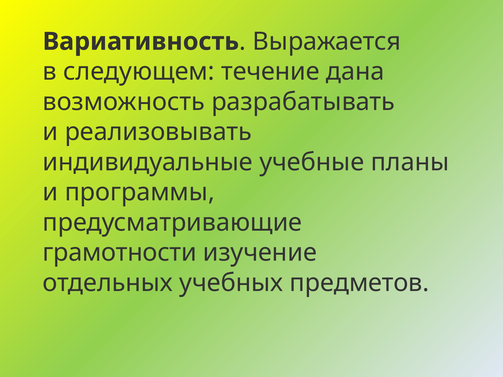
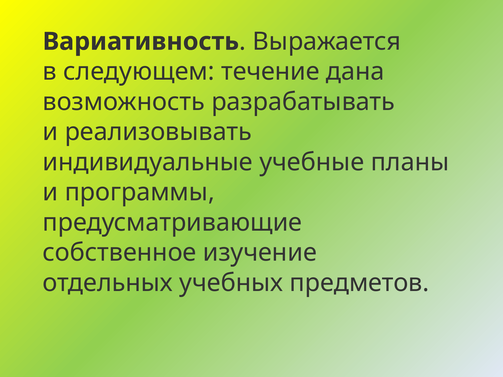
грамотности: грамотности -> собственное (119, 253)
